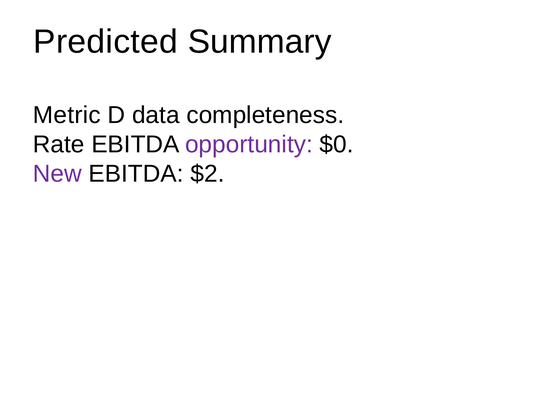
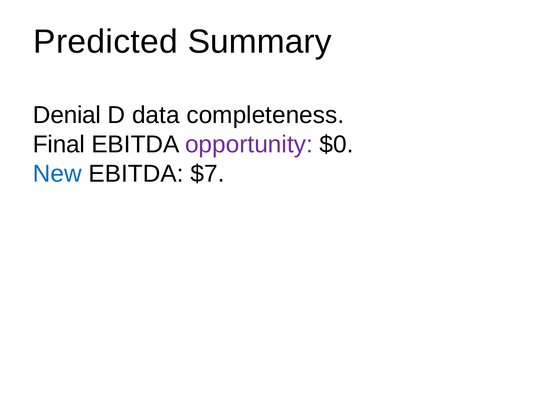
Metric: Metric -> Denial (67, 115)
Rate: Rate -> Final (59, 145)
New colour: purple -> blue (57, 174)
$2: $2 -> $7 (207, 174)
